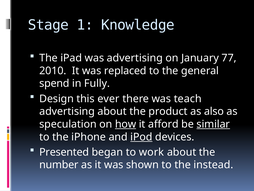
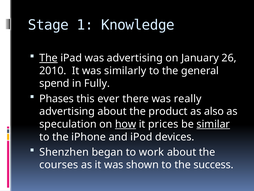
The underline: none -> present (49, 58)
77: 77 -> 26 (229, 58)
replaced: replaced -> similarly (125, 71)
Design: Design -> Phases (57, 98)
teach: teach -> really (188, 98)
afford: afford -> prices (163, 124)
iPod underline: present -> none (141, 137)
Presented: Presented -> Shenzhen (64, 152)
number: number -> courses (59, 164)
instead: instead -> success (214, 164)
